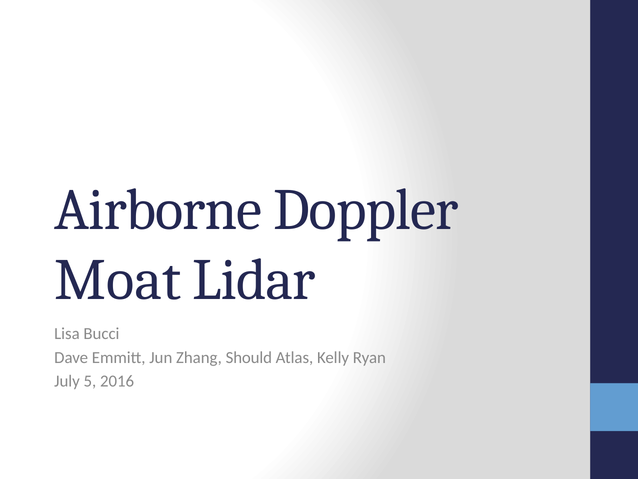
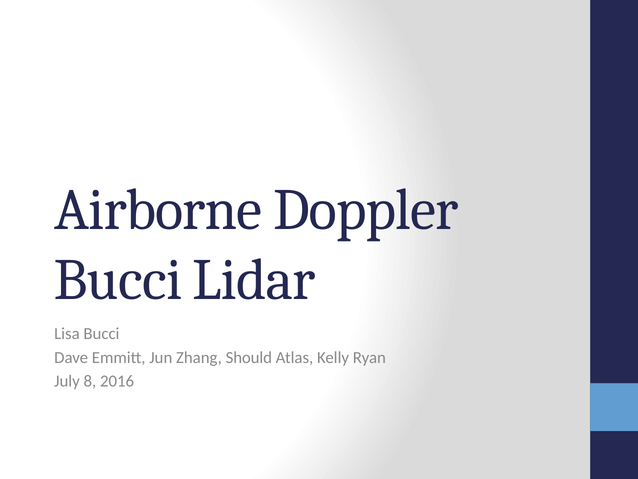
Moat: Moat -> Bucci (118, 280)
5: 5 -> 8 (90, 381)
